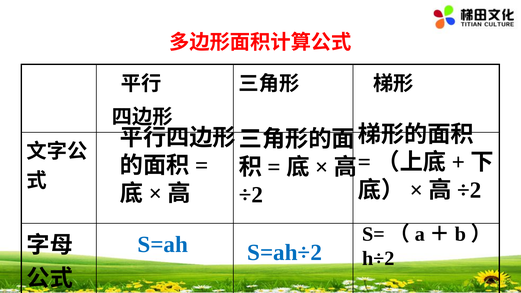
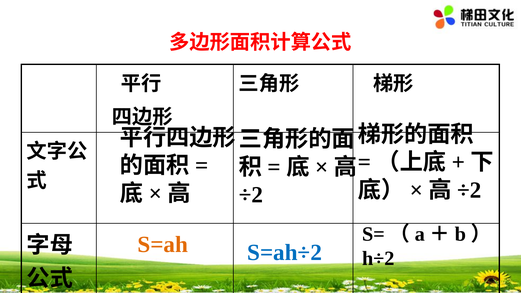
S=ah colour: blue -> orange (163, 245)
